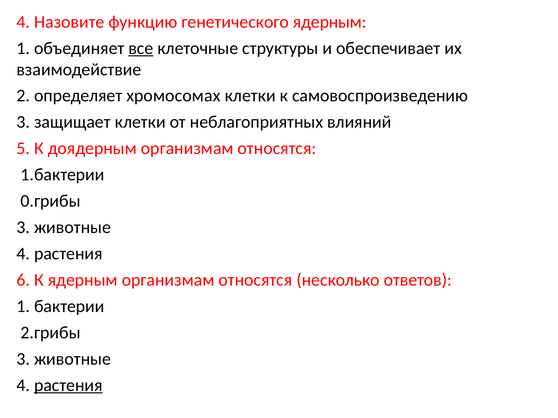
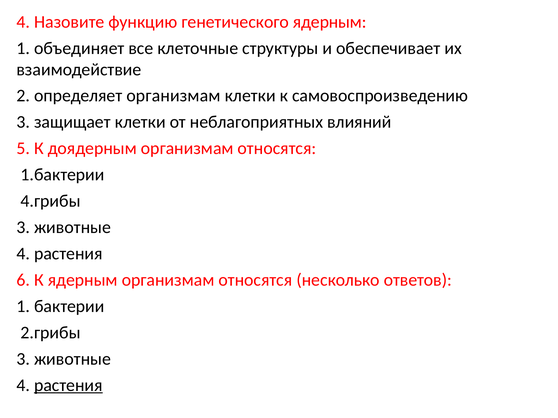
все underline: present -> none (141, 48)
определяет хромосомах: хромосомах -> организмам (173, 96)
0.грибы: 0.грибы -> 4.грибы (51, 201)
